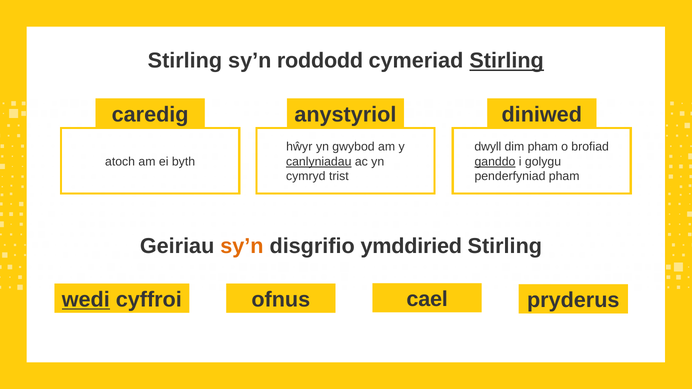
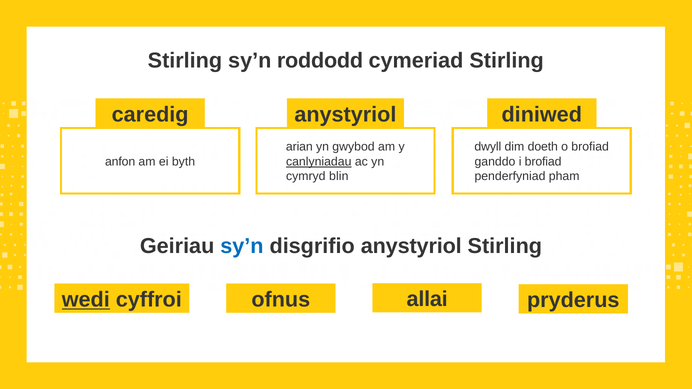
Stirling underline: present -> none (507, 61)
hŵyr: hŵyr -> arian (299, 147)
dim pham: pham -> doeth (543, 147)
atoch: atoch -> anfon (120, 162)
ganddo underline: present -> none (495, 162)
i golygu: golygu -> brofiad (543, 162)
trist: trist -> blin (339, 176)
sy’n colour: orange -> blue (242, 246)
disgrifio ymddiried: ymddiried -> anystyriol (411, 246)
cael: cael -> allai (427, 299)
